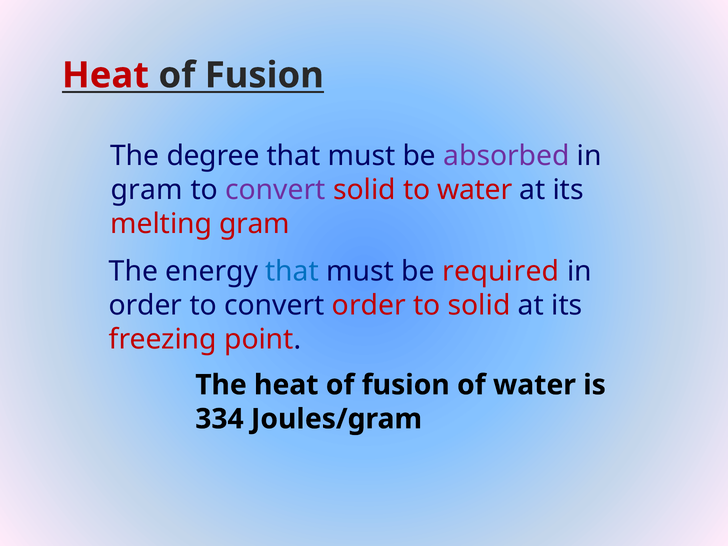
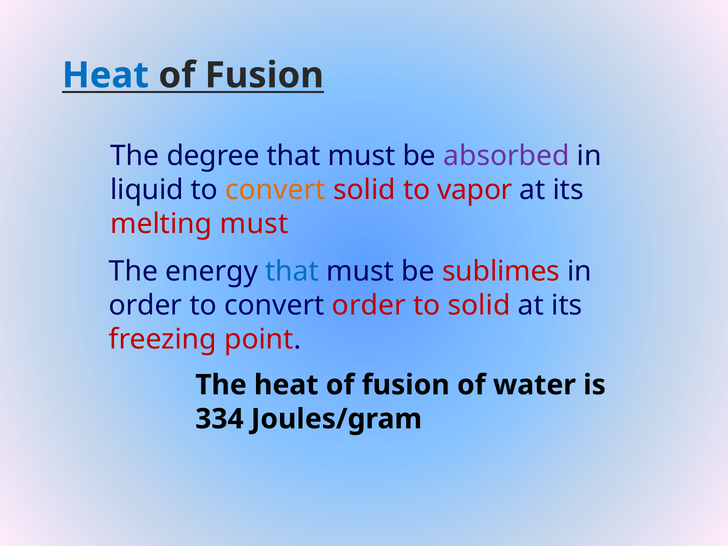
Heat colour: red -> blue (105, 75)
gram: gram -> liquid (147, 190)
convert colour: purple -> orange (276, 190)
to water: water -> vapor (475, 190)
melting gram: gram -> must (254, 224)
required: required -> sublimes (501, 271)
